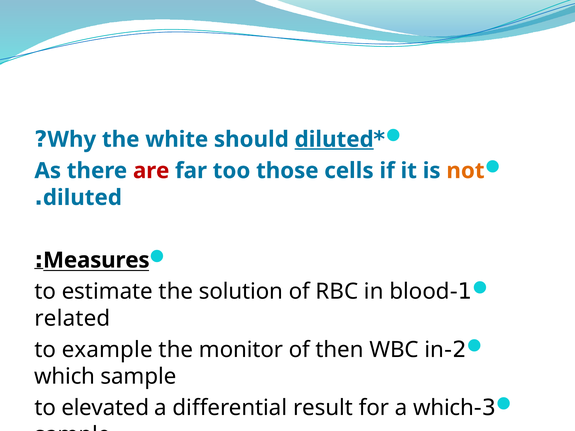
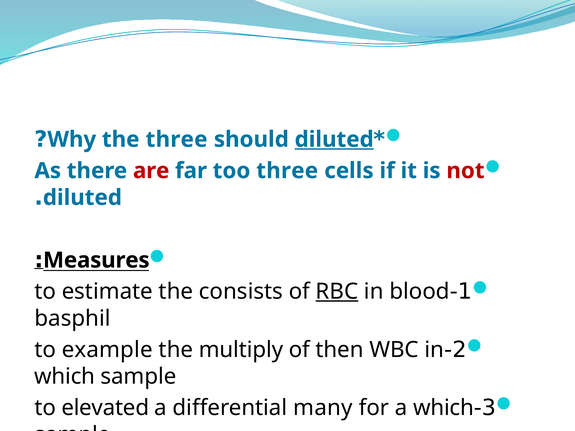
the white: white -> three (177, 140)
too those: those -> three (287, 171)
not colour: orange -> red (465, 171)
solution: solution -> consists (241, 292)
RBC underline: none -> present (337, 292)
related: related -> basphil (72, 319)
monitor: monitor -> multiply (241, 350)
result: result -> many (323, 408)
